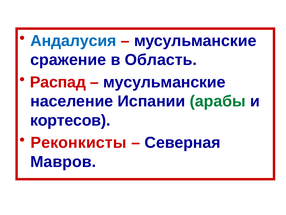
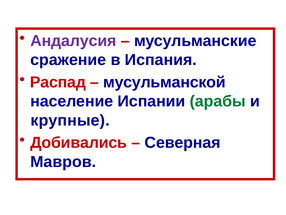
Андалусия colour: blue -> purple (73, 41)
Область: Область -> Испания (161, 60)
мусульманские: мусульманские -> мусульманской (164, 82)
кортесов: кортесов -> крупные (70, 120)
Реконкисты: Реконкисты -> Добивались (79, 142)
